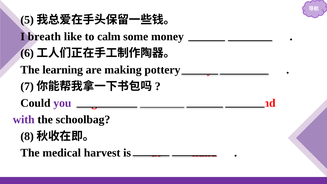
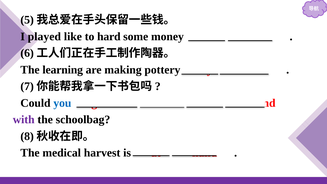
breath: breath -> played (44, 37)
calm: calm -> hard (109, 37)
you colour: purple -> blue (62, 103)
